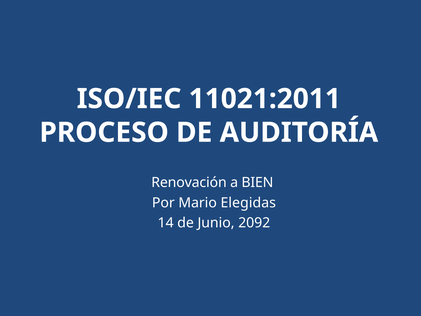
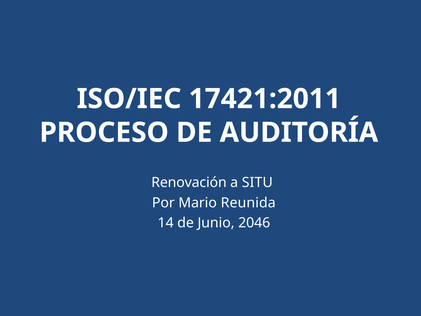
11021:2011: 11021:2011 -> 17421:2011 (265, 99)
BIEN: BIEN -> SITU (257, 182)
Elegidas: Elegidas -> Reunida (248, 203)
2092: 2092 -> 2046 (254, 223)
